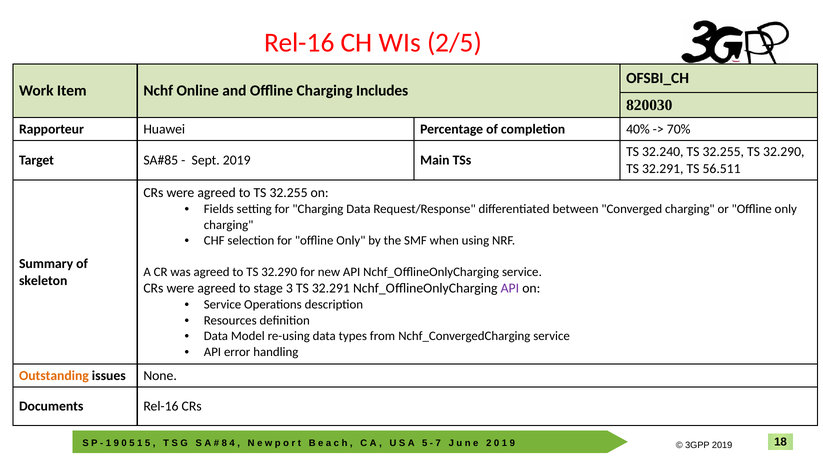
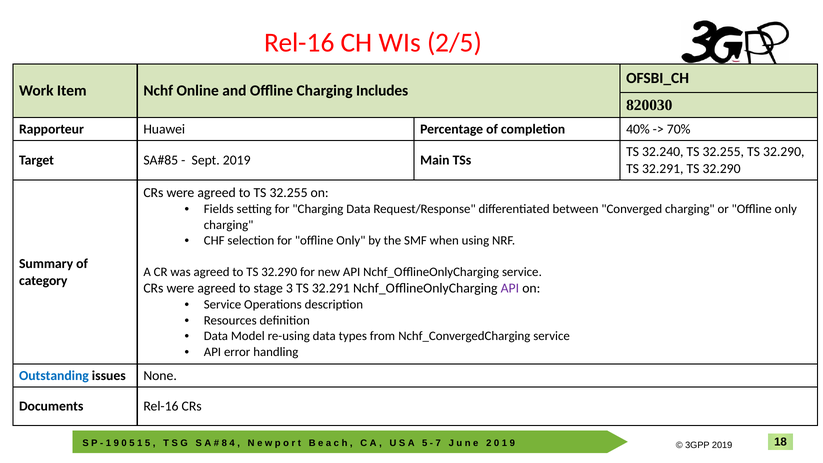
32.291 TS 56.511: 56.511 -> 32.290 (722, 169)
skeleton: skeleton -> category (43, 281)
Outstanding colour: orange -> blue (54, 376)
